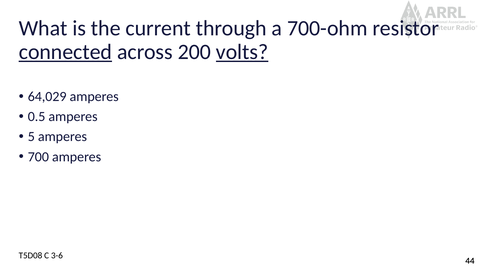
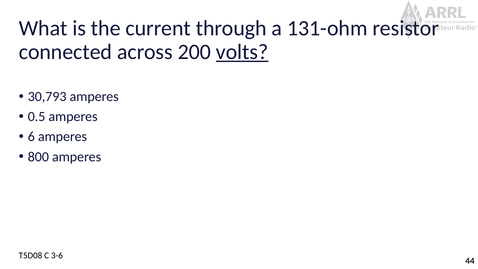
700-ohm: 700-ohm -> 131-ohm (327, 28)
connected underline: present -> none (65, 52)
64,029: 64,029 -> 30,793 (47, 97)
5: 5 -> 6 (31, 137)
700: 700 -> 800 (38, 157)
